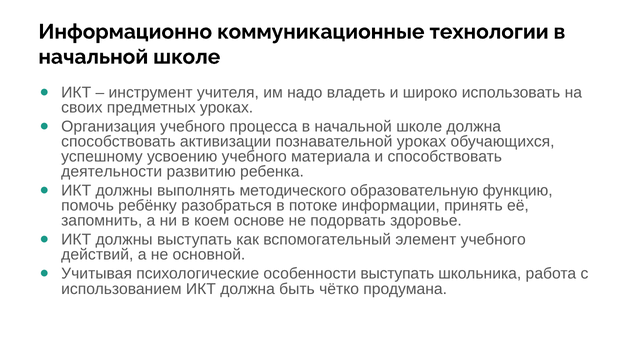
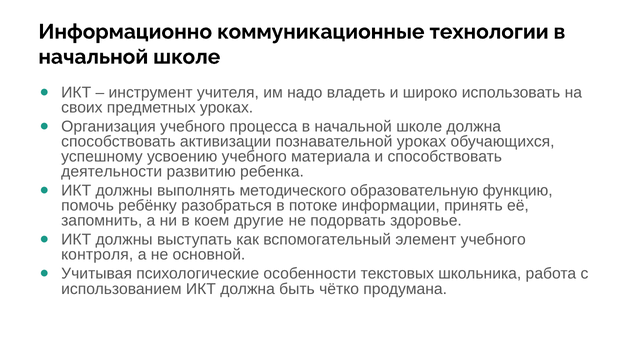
основе: основе -> другие (259, 221)
действий: действий -> контроля (97, 255)
особенности выступать: выступать -> текстовых (397, 274)
